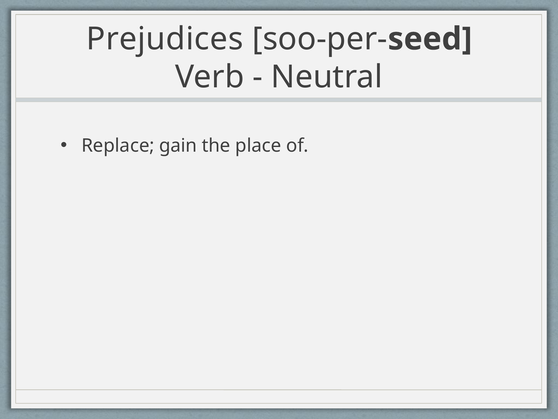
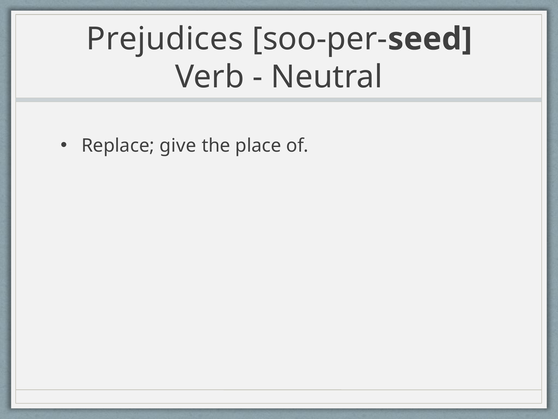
gain: gain -> give (178, 145)
